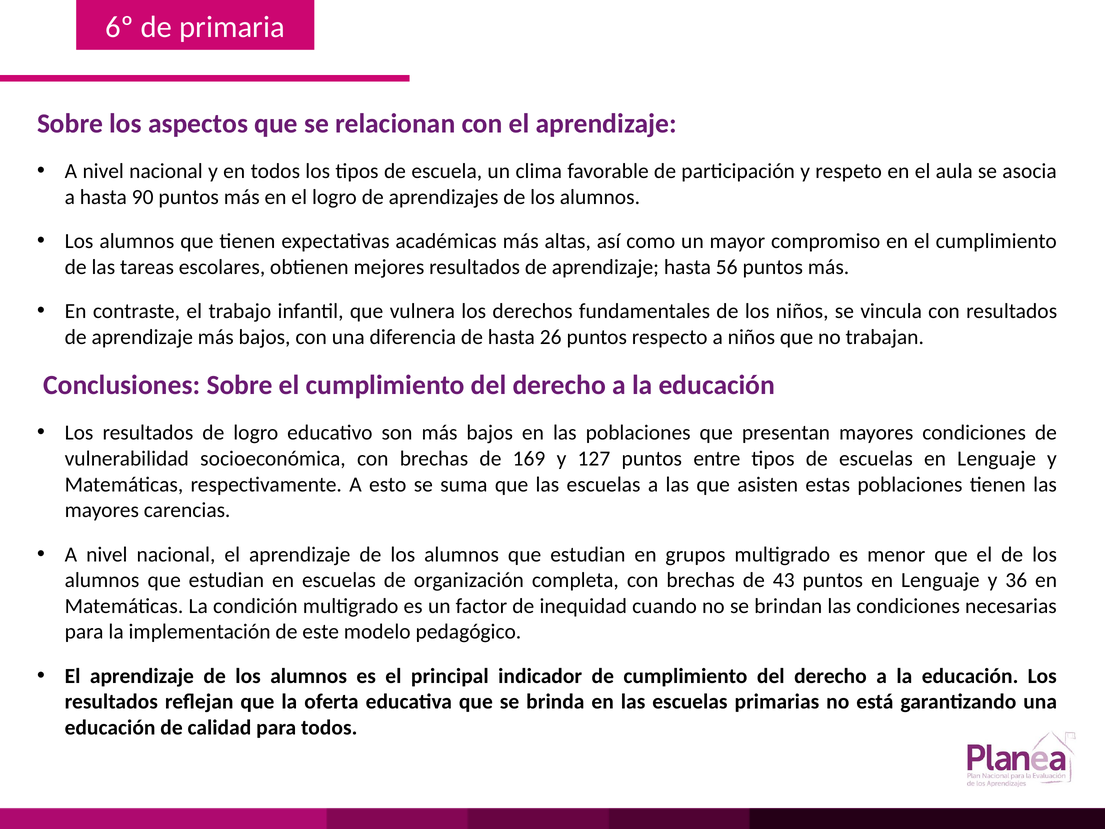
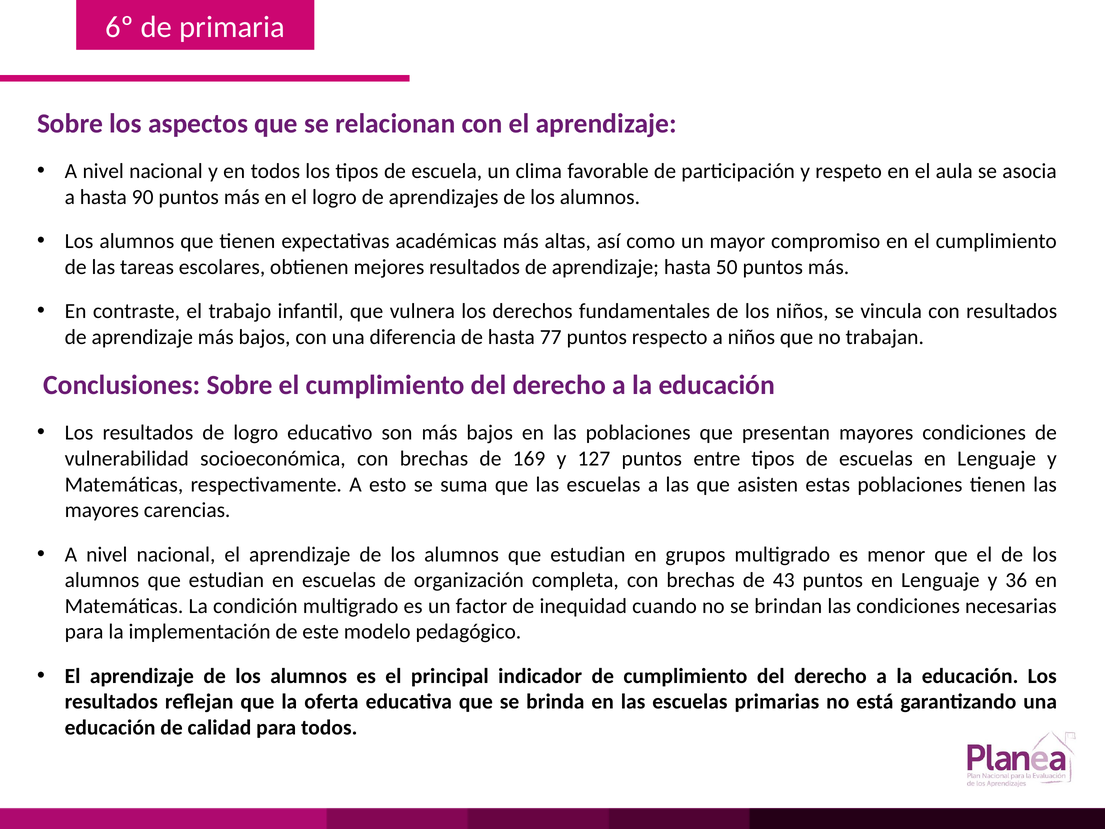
56: 56 -> 50 (727, 267)
26: 26 -> 77 (551, 337)
